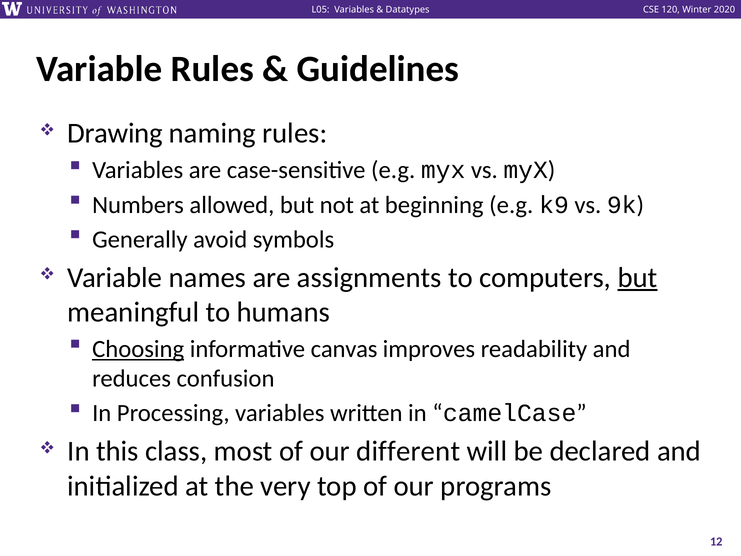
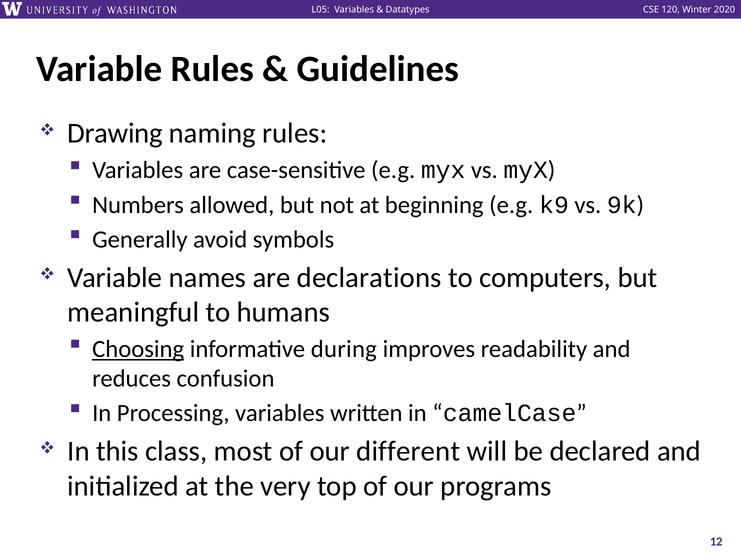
assignments: assignments -> declarations (369, 277)
but underline: present -> none (638, 277)
canvas: canvas -> during (344, 349)
